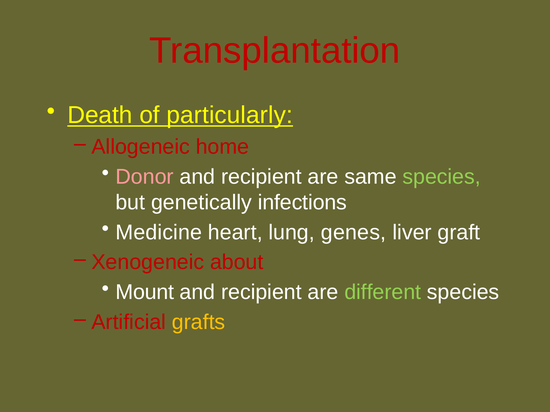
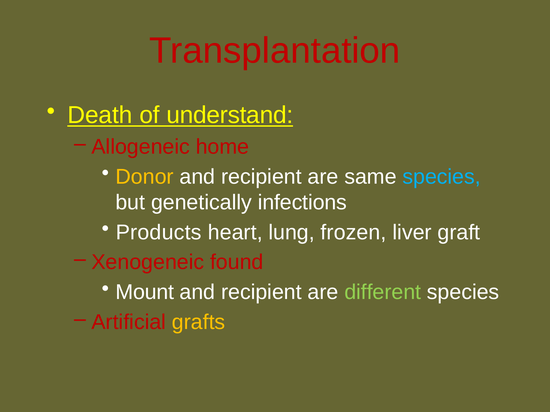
particularly: particularly -> understand (230, 115)
Donor colour: pink -> yellow (145, 177)
species colour: light green -> light blue (442, 177)
Medicine: Medicine -> Products (159, 233)
genes: genes -> frozen (354, 233)
about: about -> found (237, 263)
